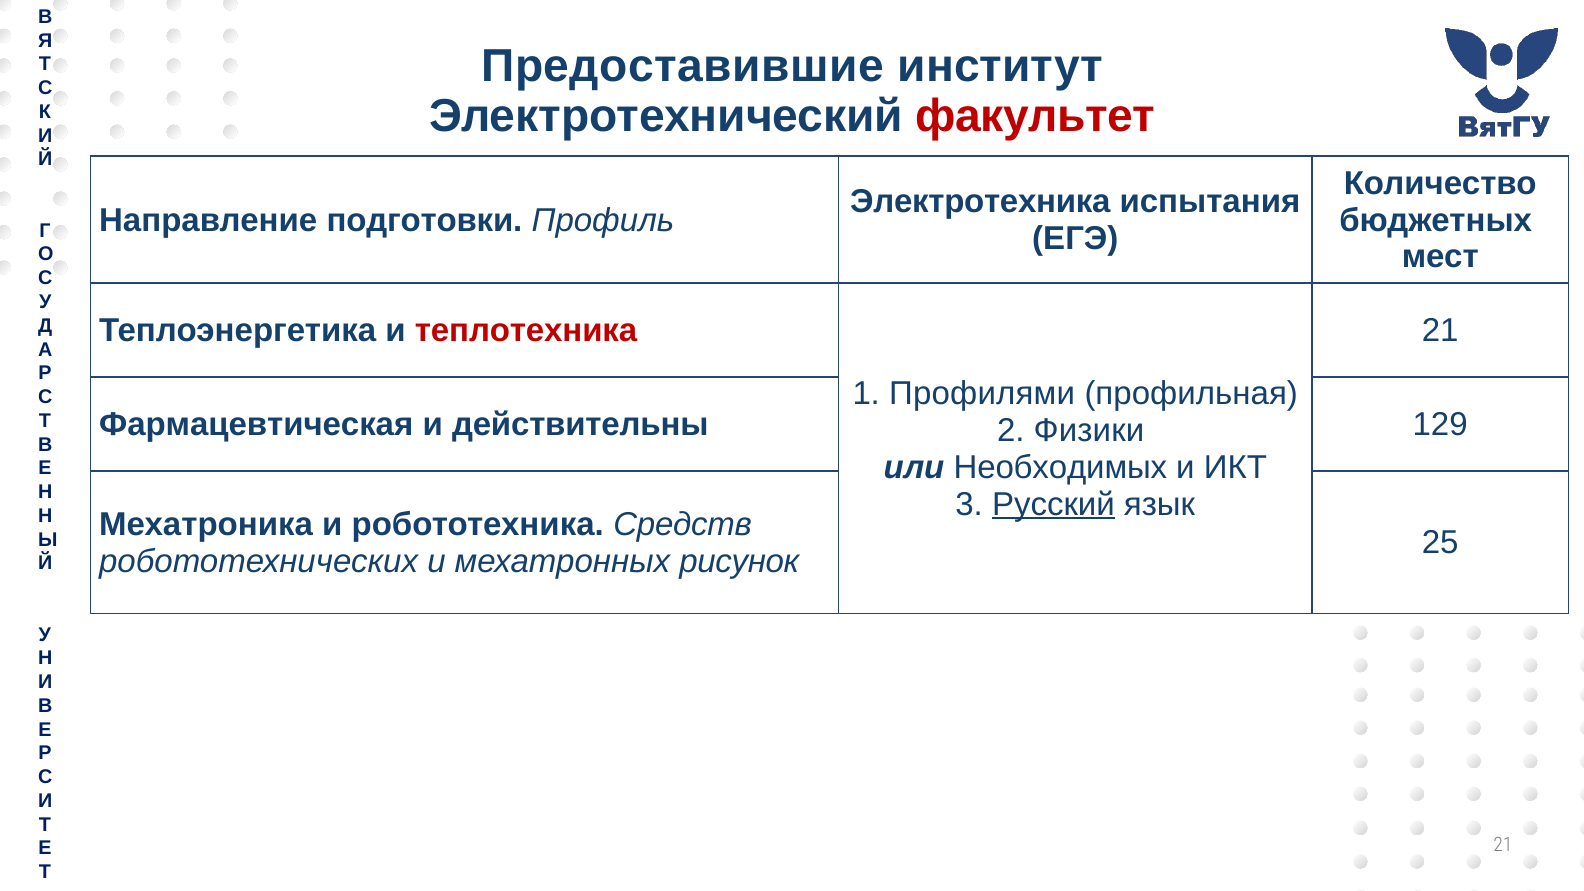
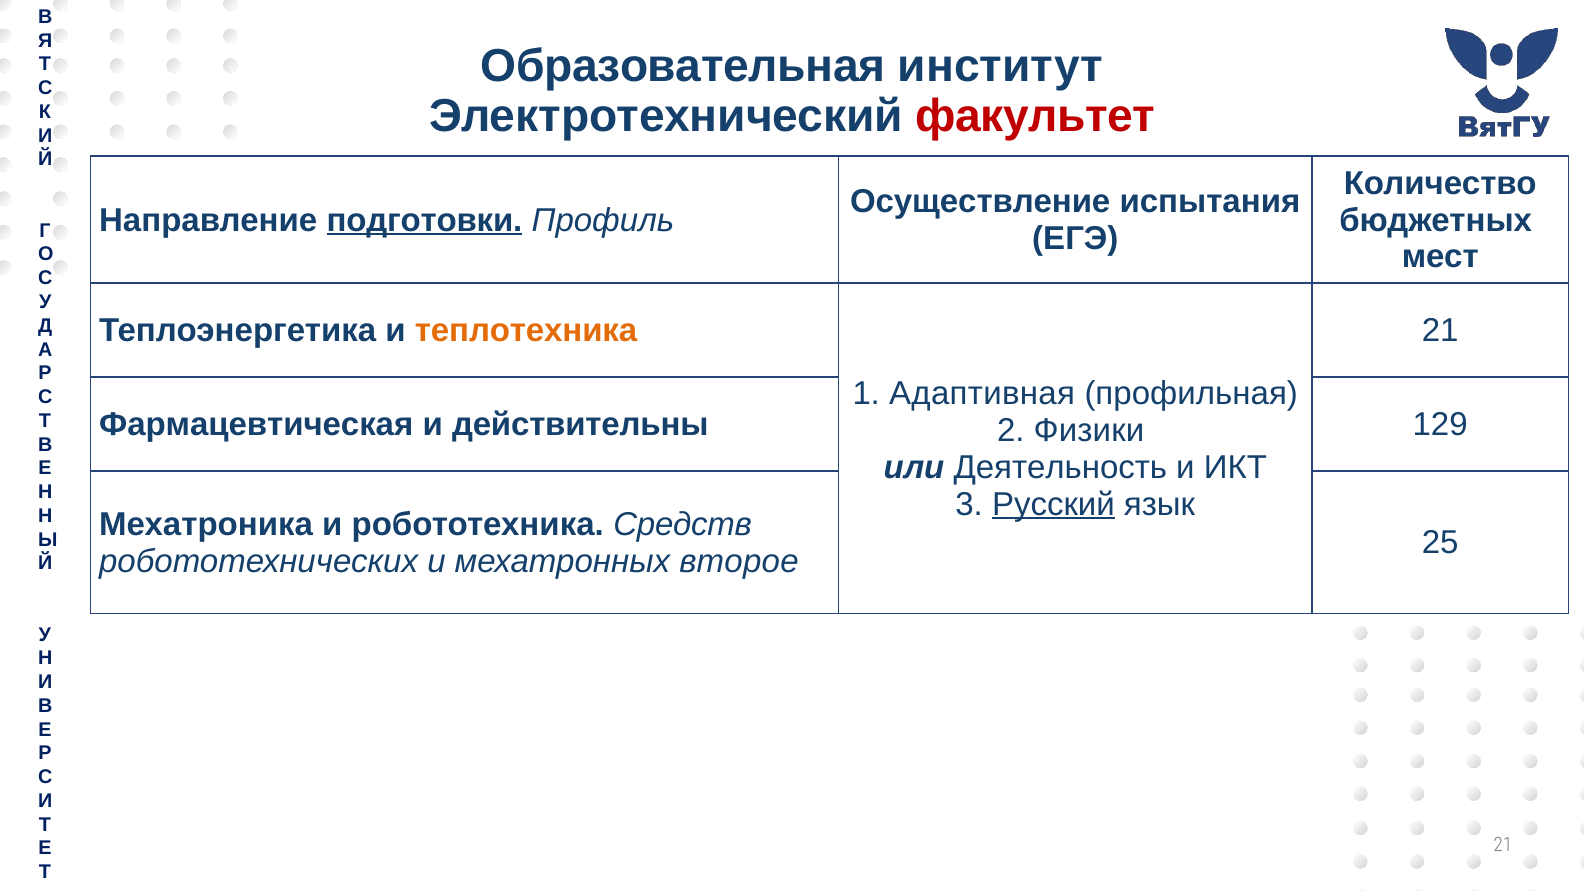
Предоставившие: Предоставившие -> Образовательная (683, 66)
Электротехника: Электротехника -> Осуществление (980, 202)
подготовки underline: none -> present (424, 220)
теплотехника colour: red -> orange (526, 331)
Профилями: Профилями -> Адаптивная (982, 394)
Необходимых: Необходимых -> Деятельность (1060, 467)
рисунок: рисунок -> второе (739, 561)
